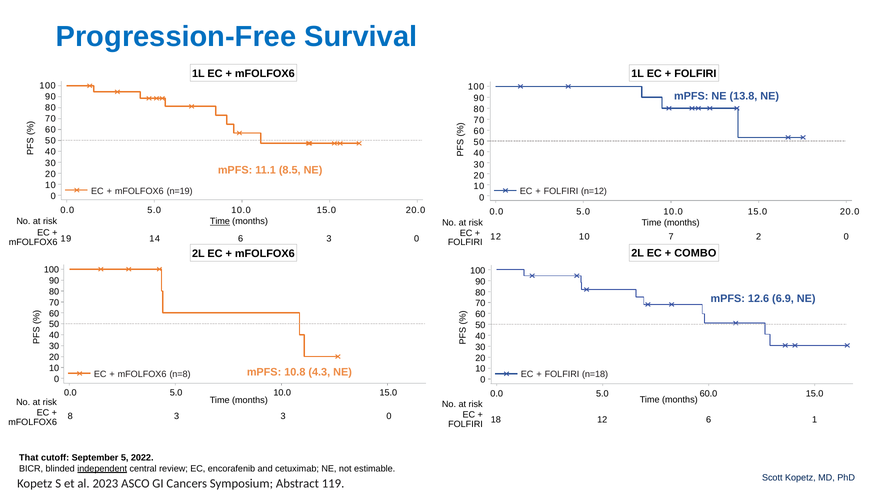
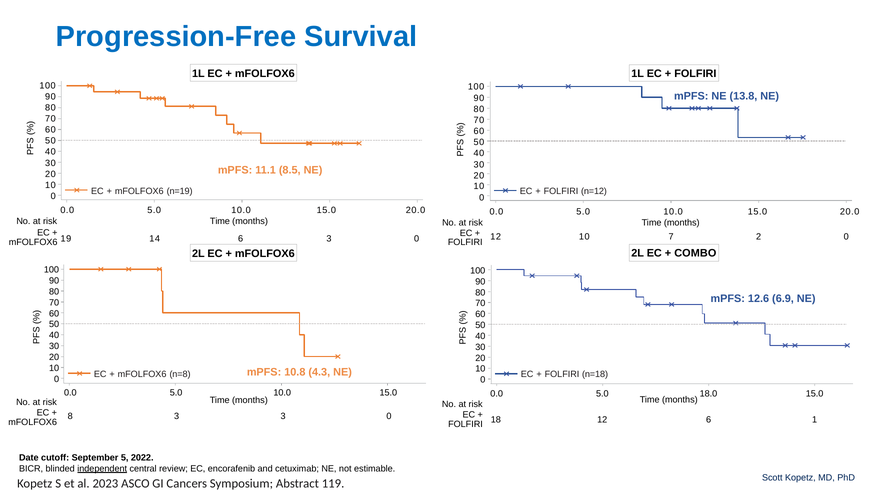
Time underline: present -> none (220, 221)
60.0: 60.0 -> 18.0 (708, 394)
That: That -> Date (29, 458)
